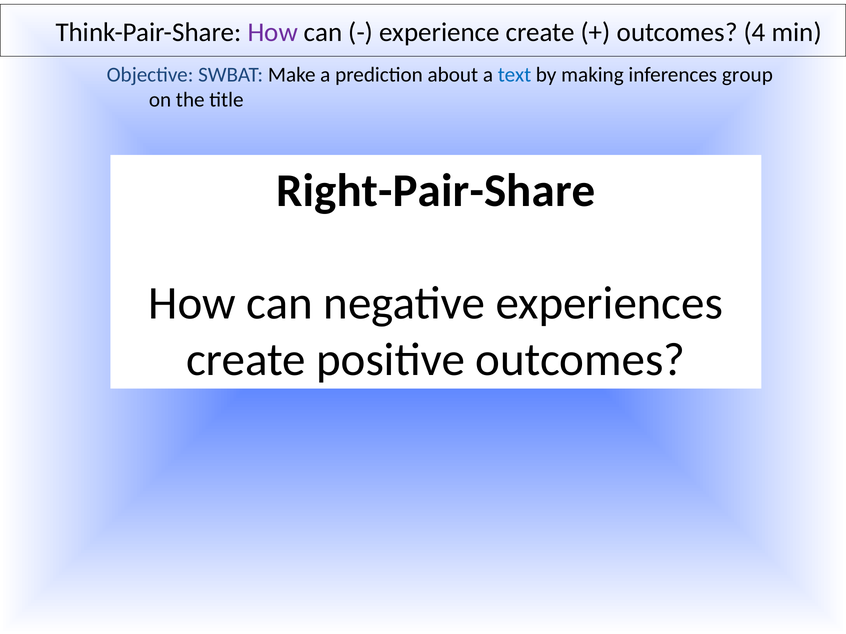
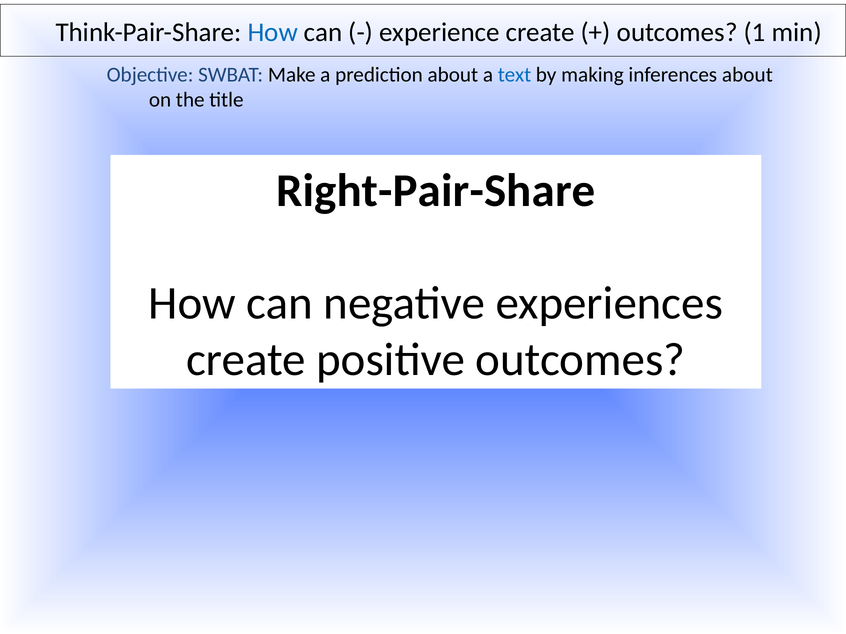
How colour: purple -> blue (273, 32)
4: 4 -> 1 (755, 32)
inferences group: group -> about (747, 75)
